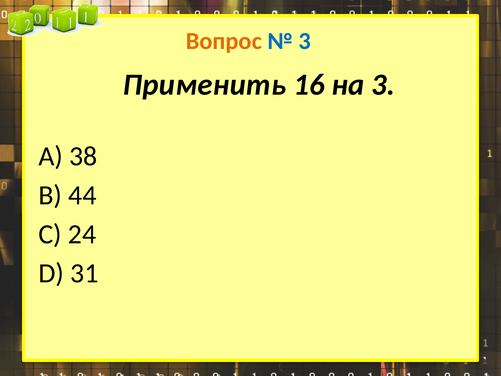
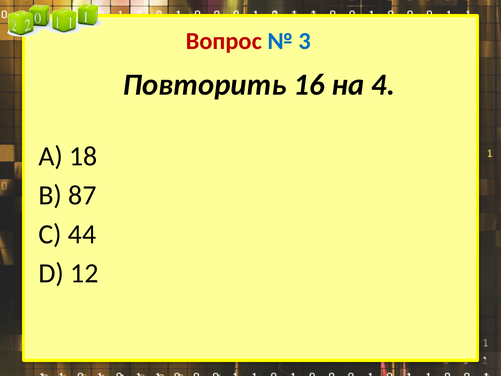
Вопрос colour: orange -> red (224, 41)
Применить: Применить -> Повторить (205, 85)
на 3: 3 -> 4 (383, 85)
38: 38 -> 18 (83, 156)
44: 44 -> 87 (82, 195)
24: 24 -> 44 (82, 234)
31: 31 -> 12 (84, 273)
